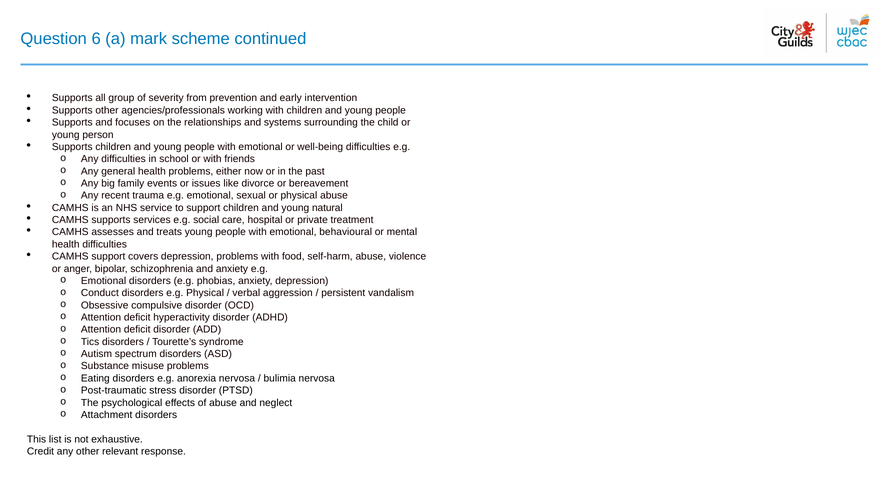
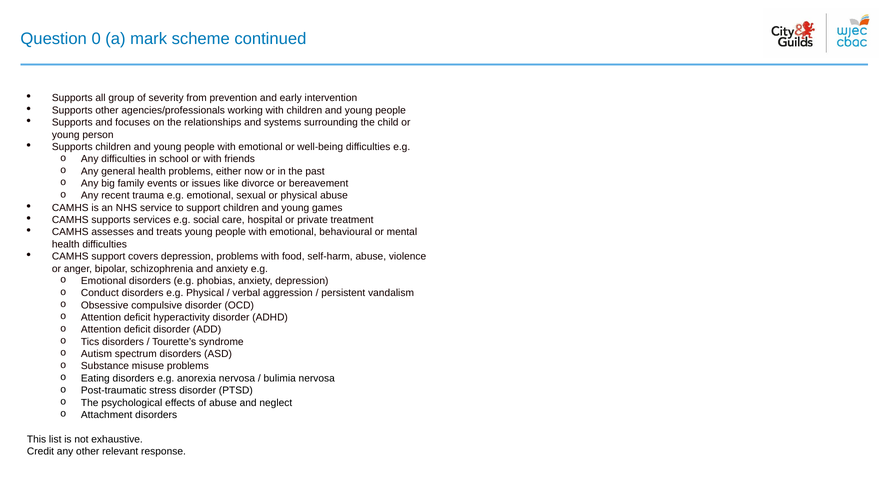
6: 6 -> 0 (96, 39)
natural: natural -> games (327, 208)
